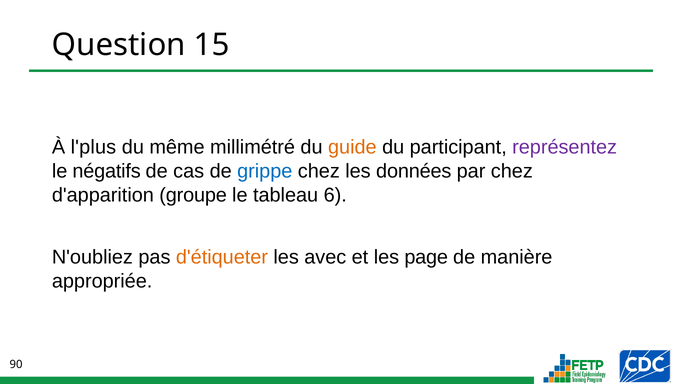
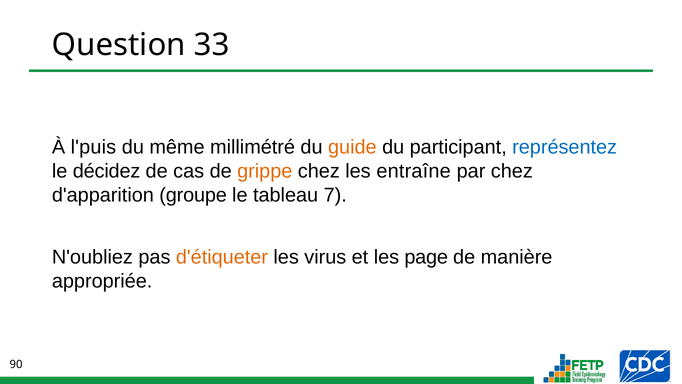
15: 15 -> 33 (212, 45)
l'plus: l'plus -> l'puis (93, 147)
représentez colour: purple -> blue (565, 147)
négatifs: négatifs -> décidez (107, 171)
grippe colour: blue -> orange (265, 171)
données: données -> entraîne (414, 171)
6: 6 -> 7 (335, 195)
avec: avec -> virus (325, 257)
